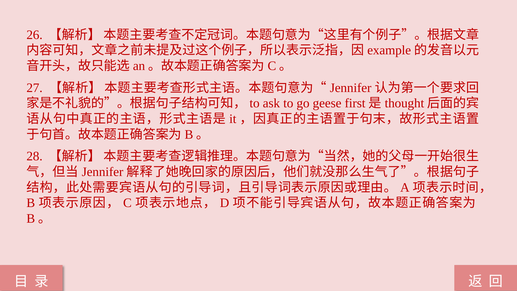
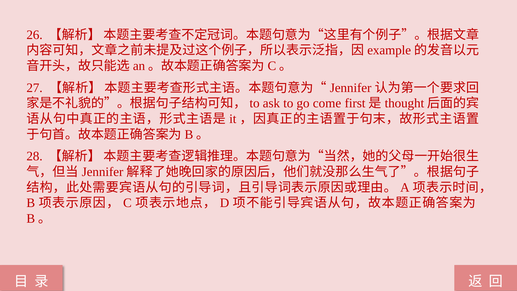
geese: geese -> come (327, 103)
